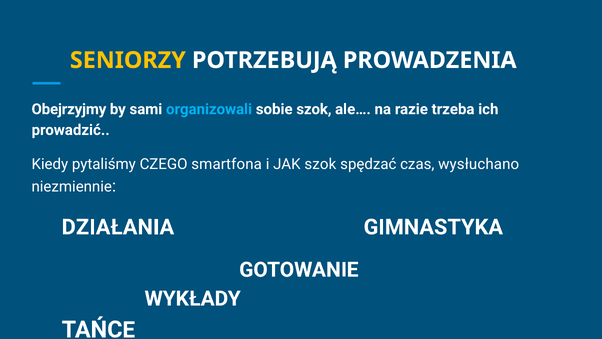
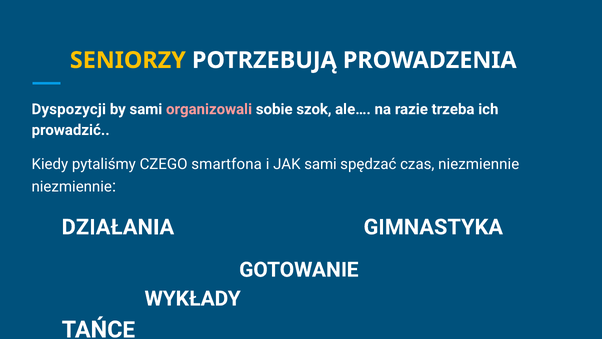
Obejrzyjmy: Obejrzyjmy -> Dyspozycji (69, 109)
organizowali colour: light blue -> pink (209, 109)
JAK szok: szok -> sami (321, 164)
czas wysłuchano: wysłuchano -> niezmiennie (479, 164)
